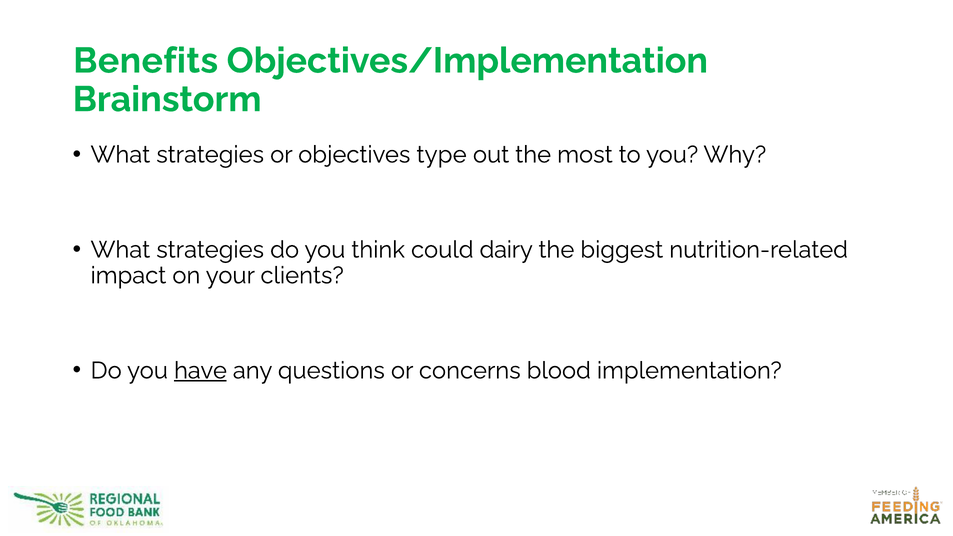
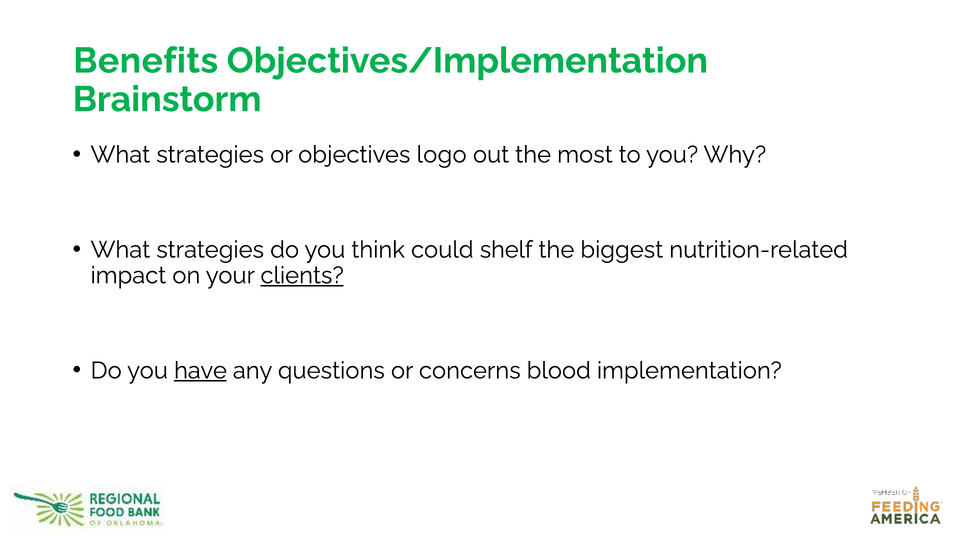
type: type -> logo (442, 155)
dairy: dairy -> shelf (506, 250)
clients underline: none -> present (302, 275)
